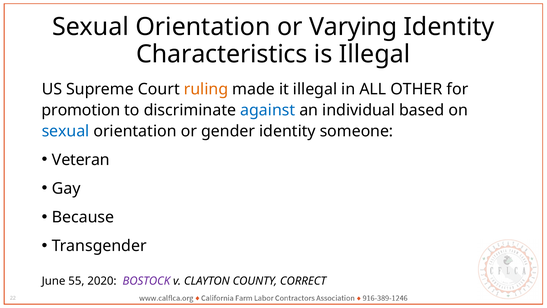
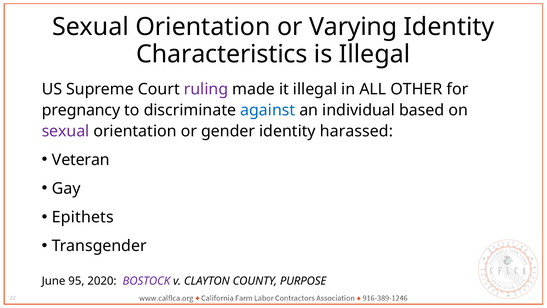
ruling colour: orange -> purple (206, 89)
promotion: promotion -> pregnancy (81, 110)
sexual colour: blue -> purple (66, 131)
someone: someone -> harassed (356, 131)
Because: Because -> Epithets (83, 217)
55: 55 -> 95 (76, 281)
CORRECT: CORRECT -> PURPOSE (303, 281)
